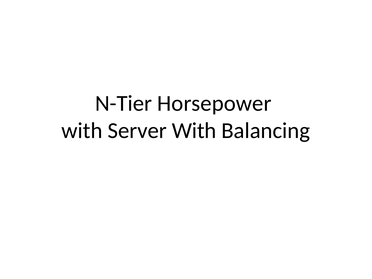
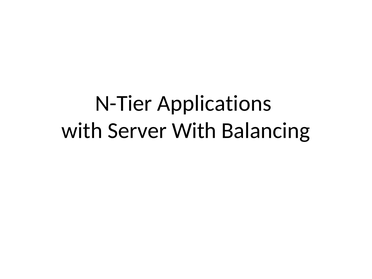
Horsepower: Horsepower -> Applications (214, 103)
